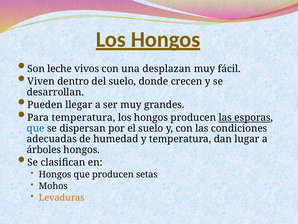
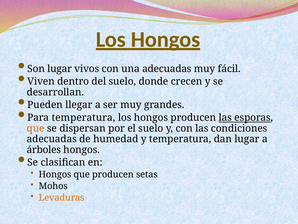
Son leche: leche -> lugar (60, 69)
una desplazan: desplazan -> adecuadas (167, 69)
que colour: blue -> orange (36, 128)
